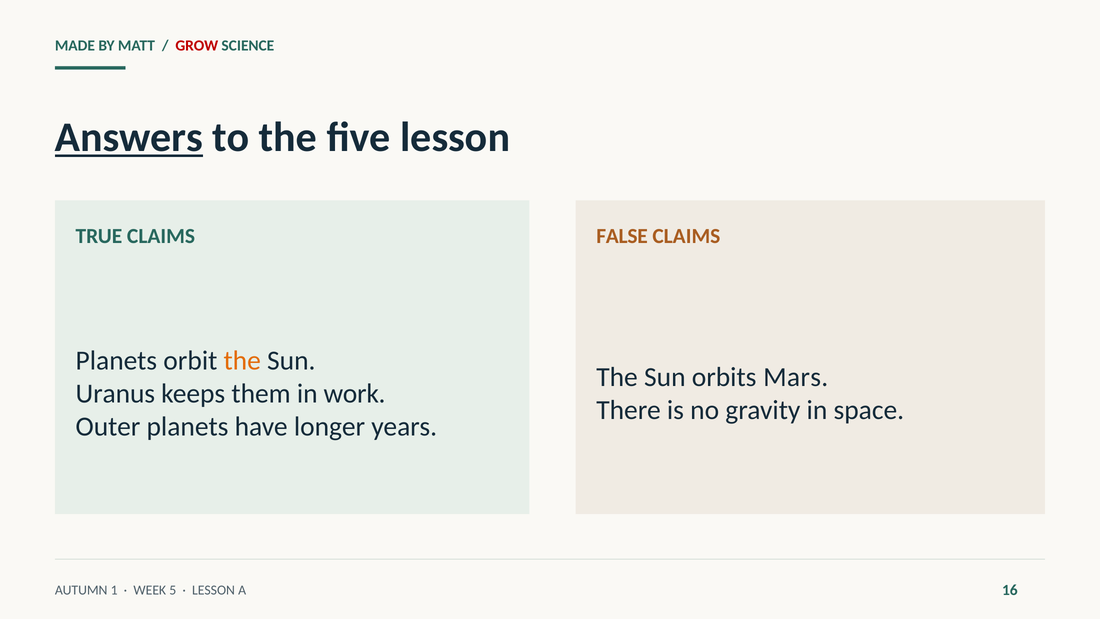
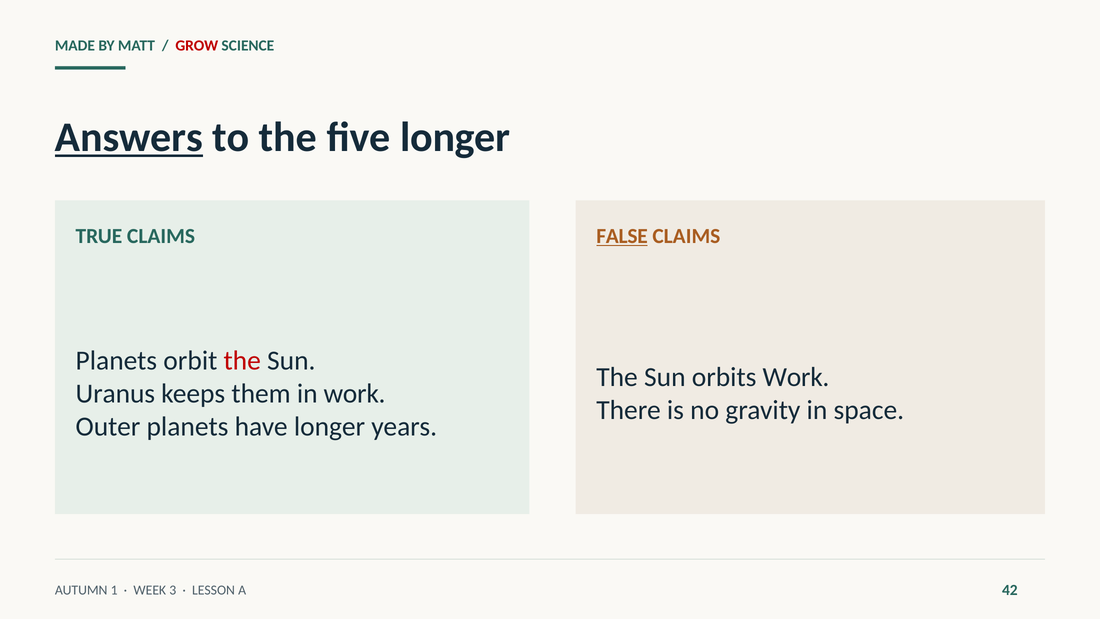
five lesson: lesson -> longer (455, 137)
FALSE underline: none -> present (622, 236)
the colour: orange -> red (242, 360)
orbits Mars: Mars -> Work (796, 377)
5: 5 -> 3 (173, 590)
16: 16 -> 42 (1010, 590)
